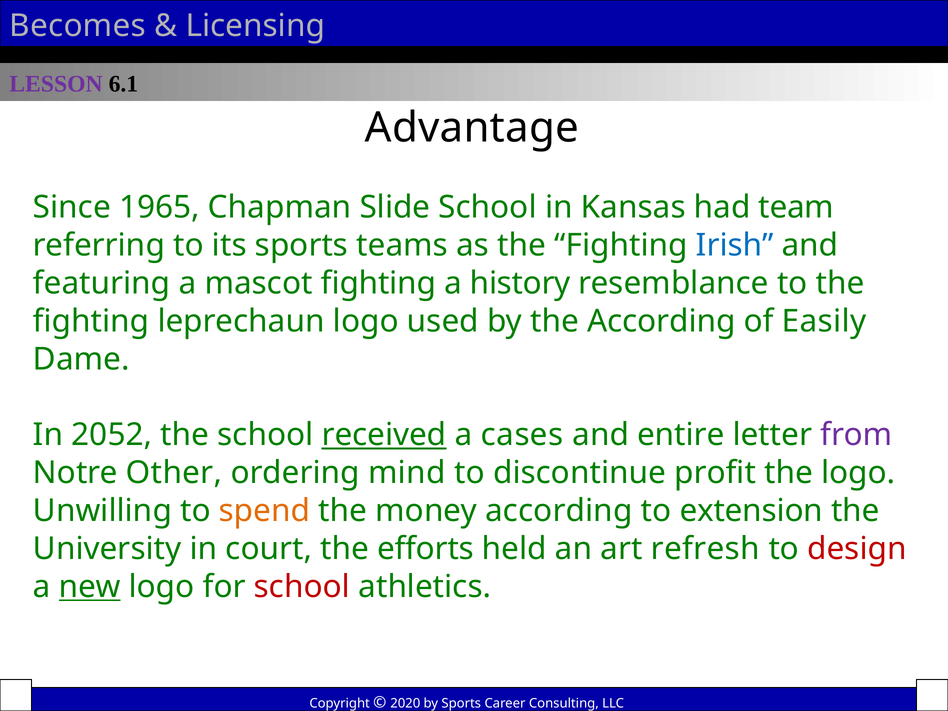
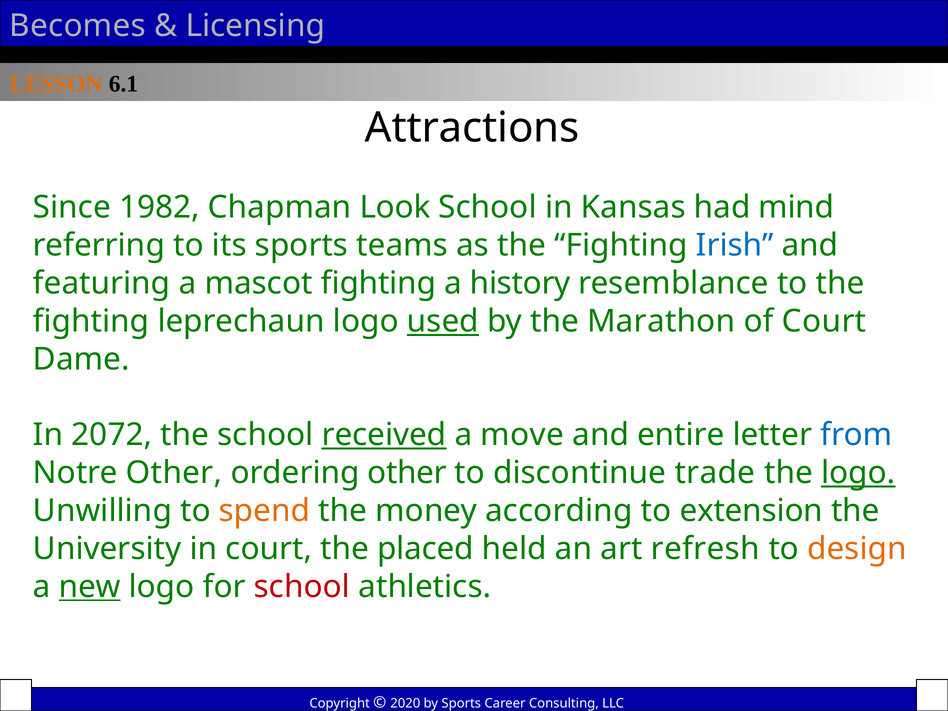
LESSON colour: purple -> orange (56, 84)
Advantage: Advantage -> Attractions (472, 128)
1965: 1965 -> 1982 (159, 207)
Slide: Slide -> Look (395, 207)
team: team -> mind (796, 207)
used underline: none -> present (443, 321)
the According: According -> Marathon (661, 321)
of Easily: Easily -> Court (824, 321)
2052: 2052 -> 2072 (112, 435)
cases: cases -> move (522, 435)
from colour: purple -> blue (856, 435)
ordering mind: mind -> other (407, 473)
profit: profit -> trade (715, 473)
logo underline: none -> present (858, 473)
efforts: efforts -> placed (426, 549)
design colour: red -> orange (857, 549)
